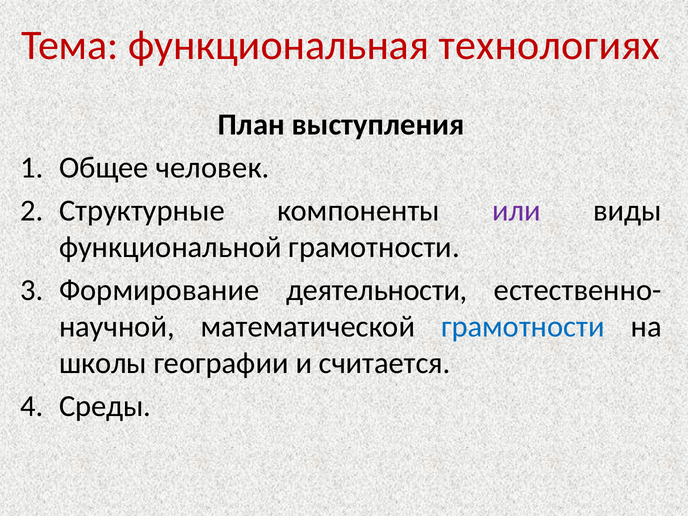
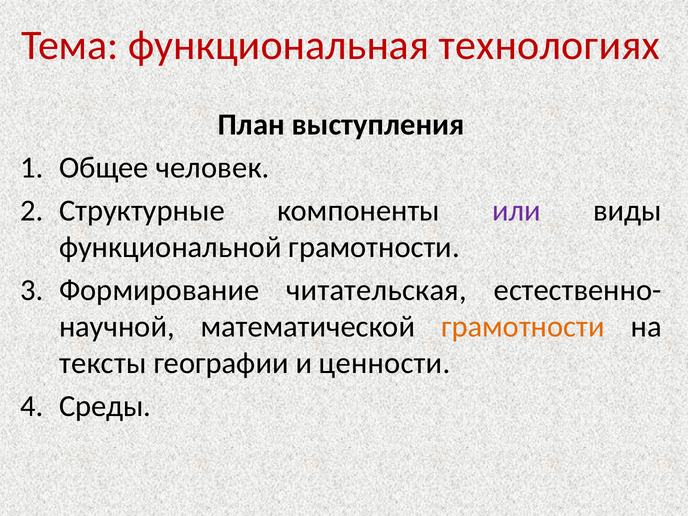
деятельности: деятельности -> читательская (376, 290)
грамотности colour: blue -> orange (523, 327)
школы: школы -> тексты (103, 363)
считается: считается -> ценности (385, 363)
